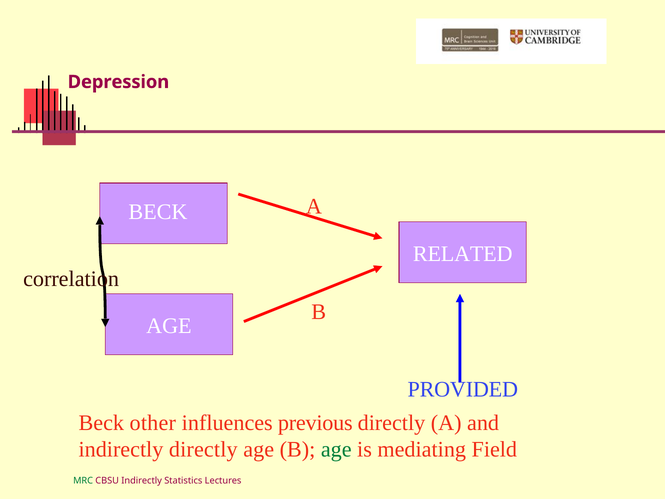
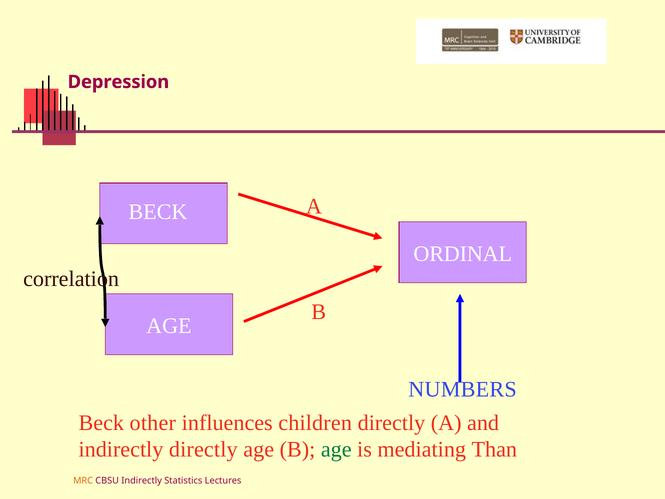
RELATED: RELATED -> ORDINAL (463, 254)
PROVIDED: PROVIDED -> NUMBERS (463, 389)
previous: previous -> children (315, 423)
Field: Field -> Than (494, 449)
MRC colour: green -> orange (83, 481)
